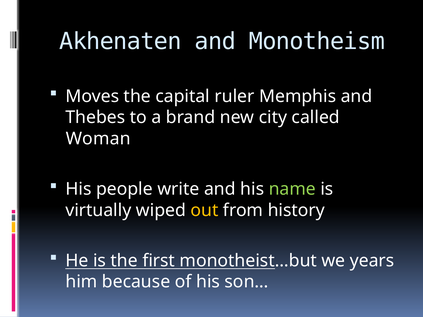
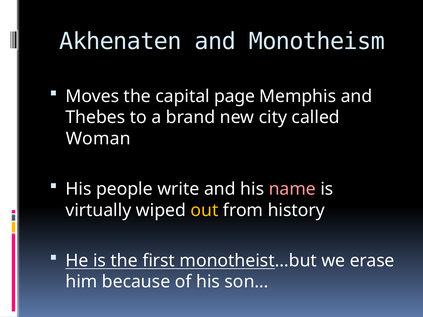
ruler: ruler -> page (235, 96)
name colour: light green -> pink (292, 189)
years: years -> erase (372, 261)
